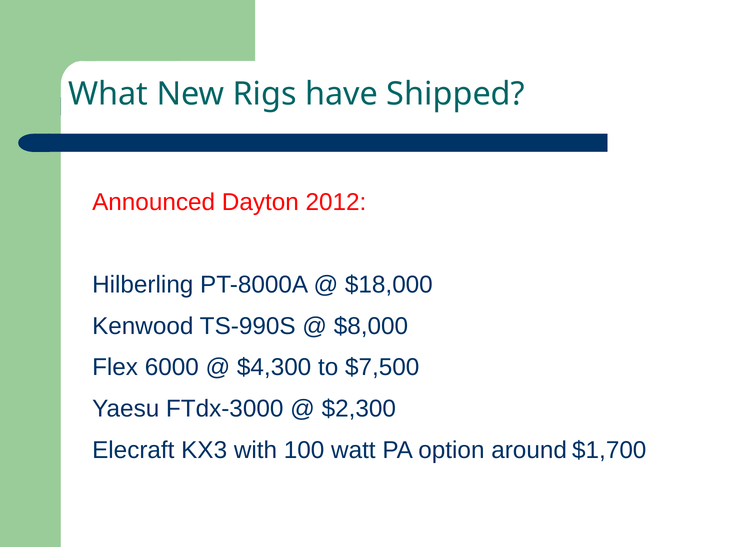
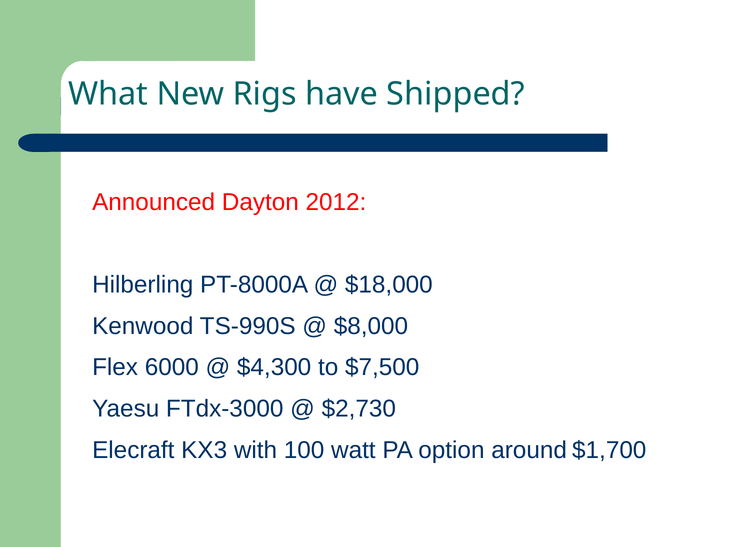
$2,300: $2,300 -> $2,730 (359, 409)
